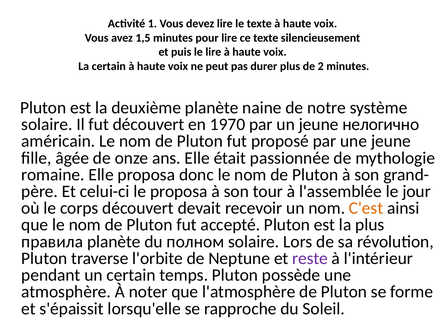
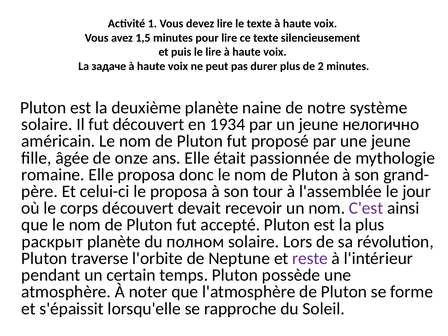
La certain: certain -> задаче (109, 66)
1970: 1970 -> 1934 (228, 124)
C'est colour: orange -> purple (366, 208)
правила: правила -> раскрыт (52, 242)
